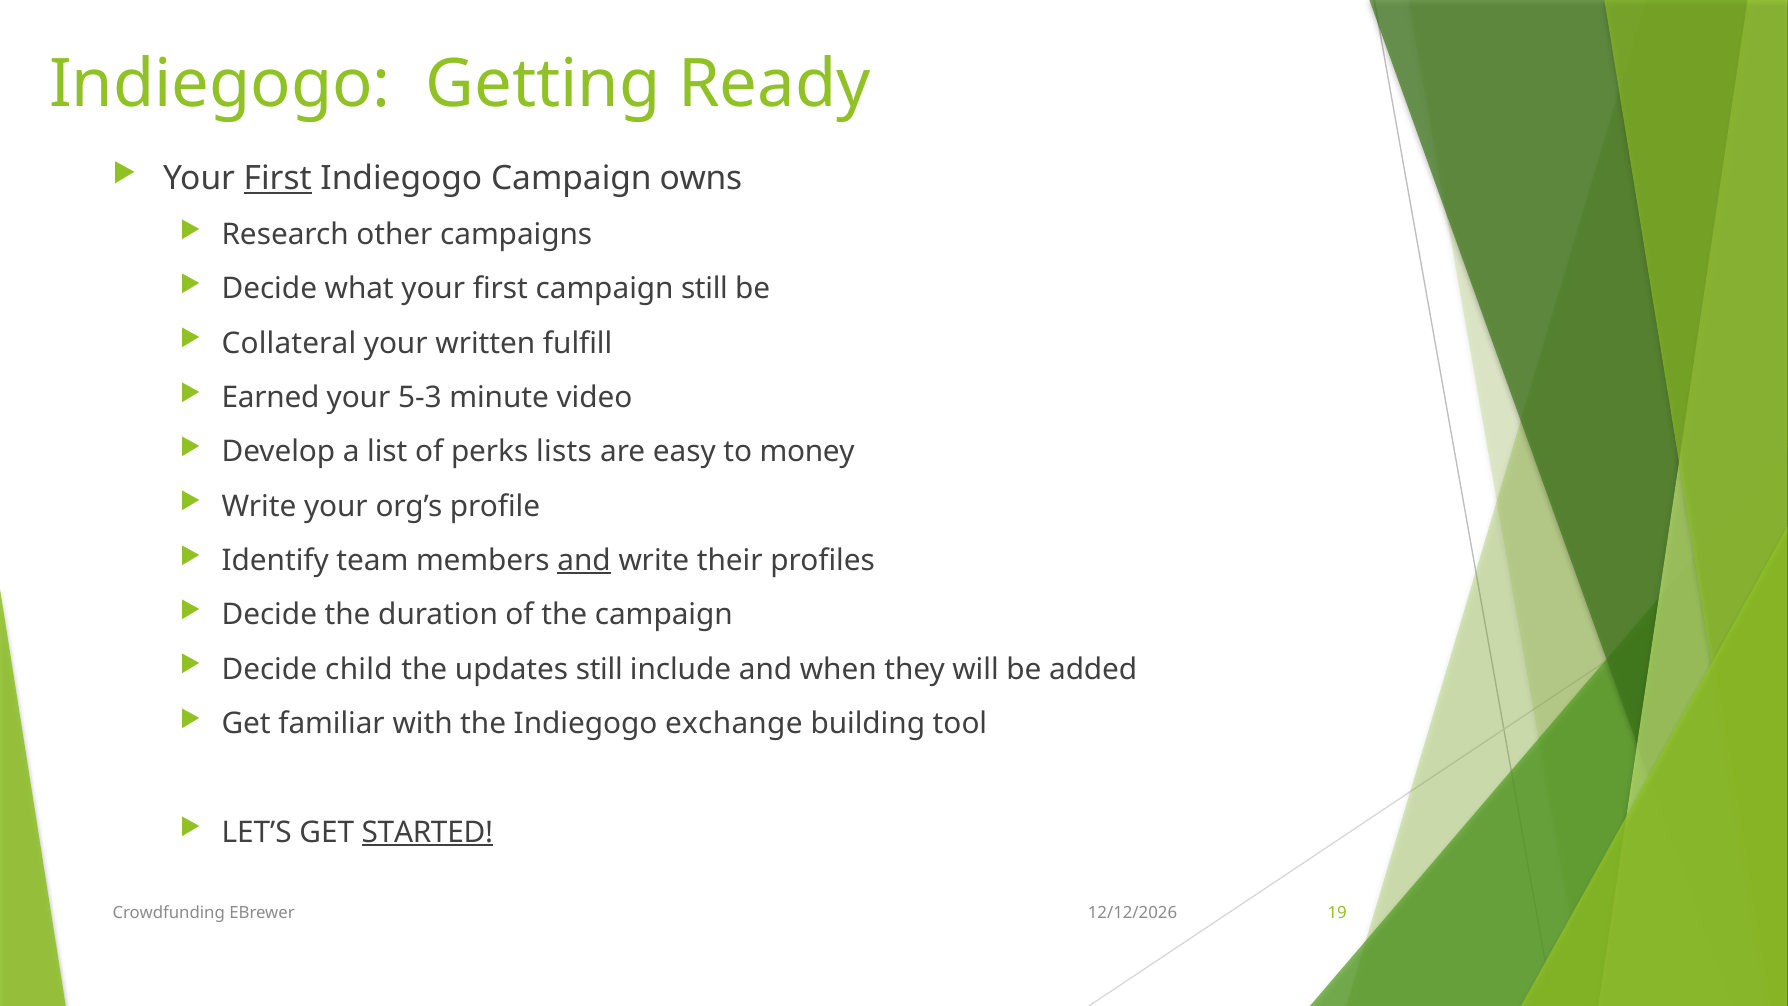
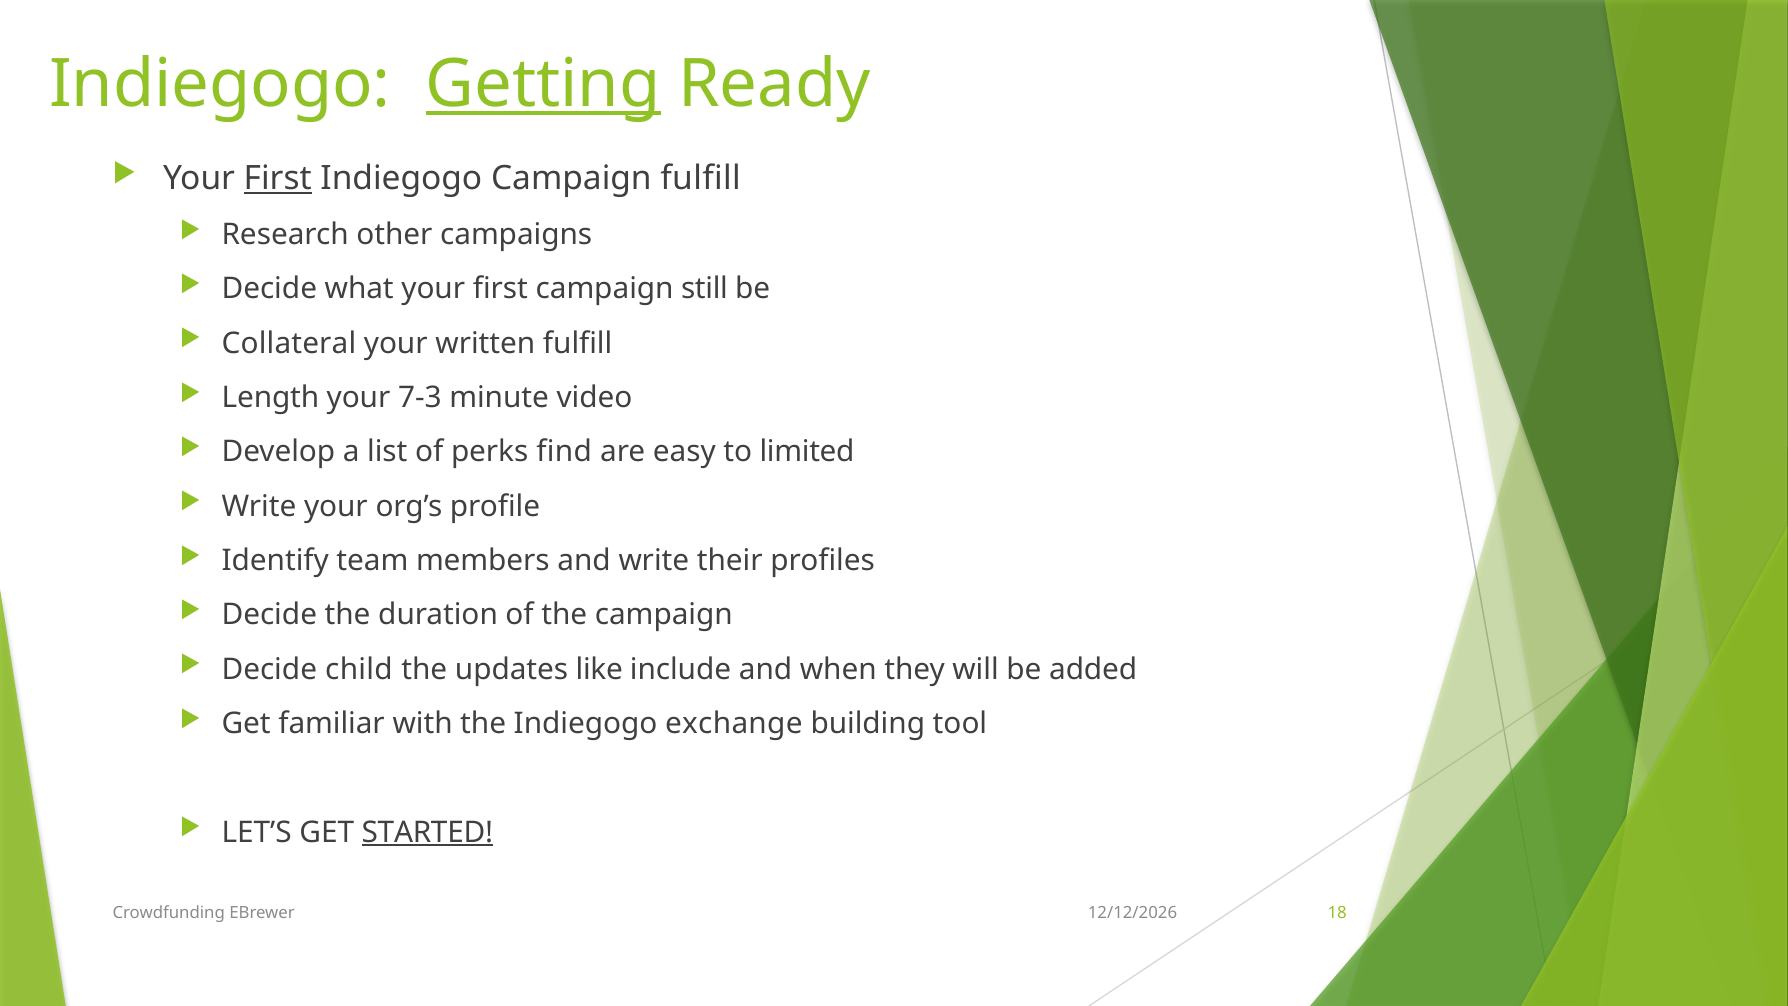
Getting underline: none -> present (543, 84)
Campaign owns: owns -> fulfill (701, 178)
Earned: Earned -> Length (270, 397)
5-3: 5-3 -> 7-3 (420, 397)
lists: lists -> find (564, 452)
money: money -> limited (807, 452)
and underline: present -> none (584, 560)
updates still: still -> like (599, 669)
19: 19 -> 18 (1337, 913)
